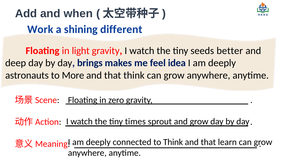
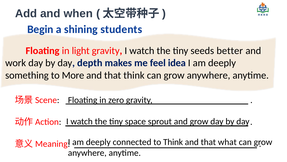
Work: Work -> Begin (40, 29)
different: different -> students (121, 29)
deep: deep -> work (16, 63)
brings: brings -> depth (90, 63)
astronauts: astronauts -> something (27, 75)
times: times -> space (135, 121)
learn: learn -> what (227, 142)
